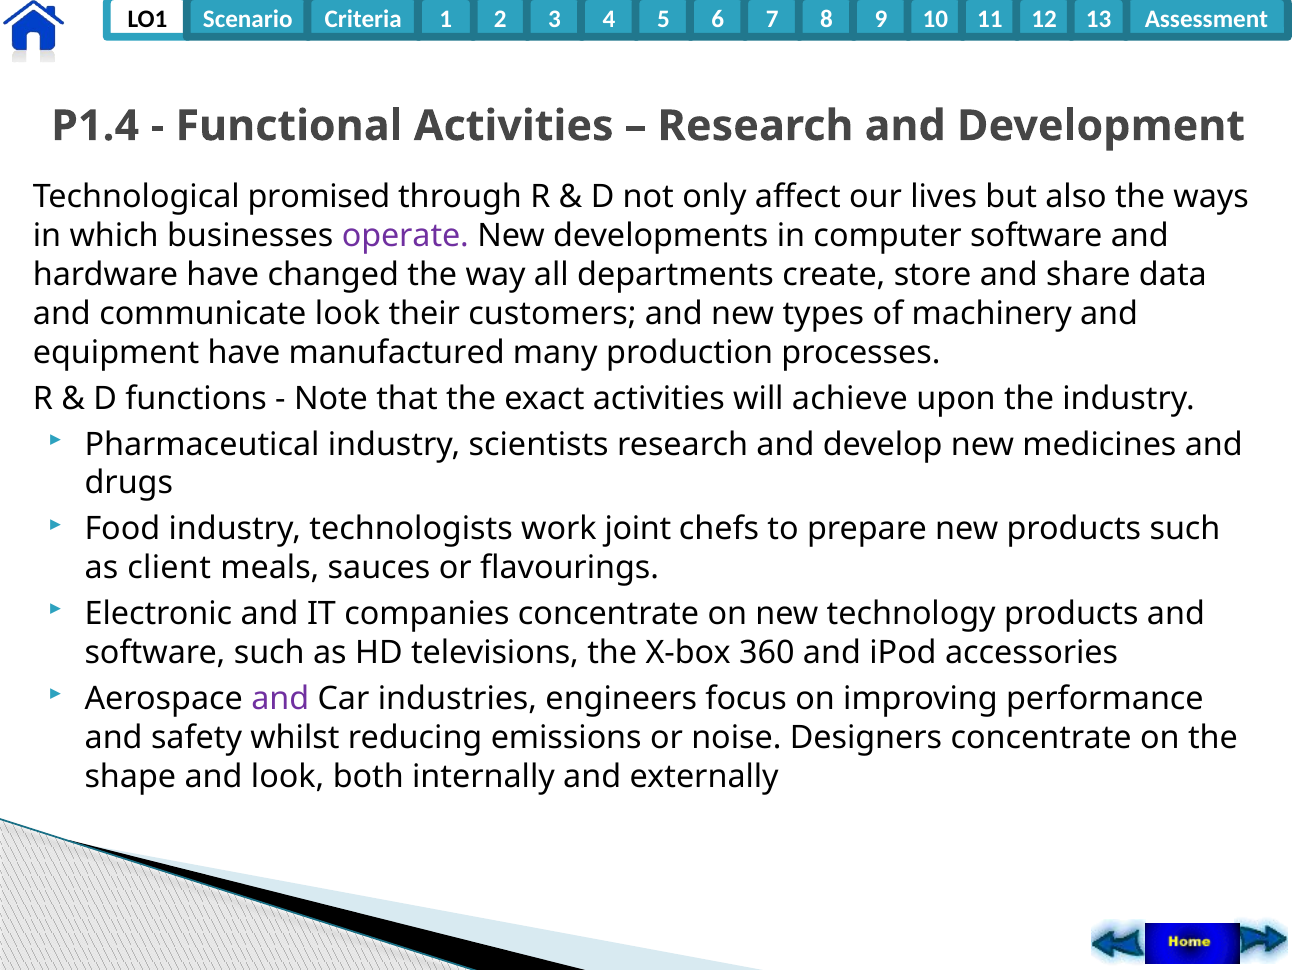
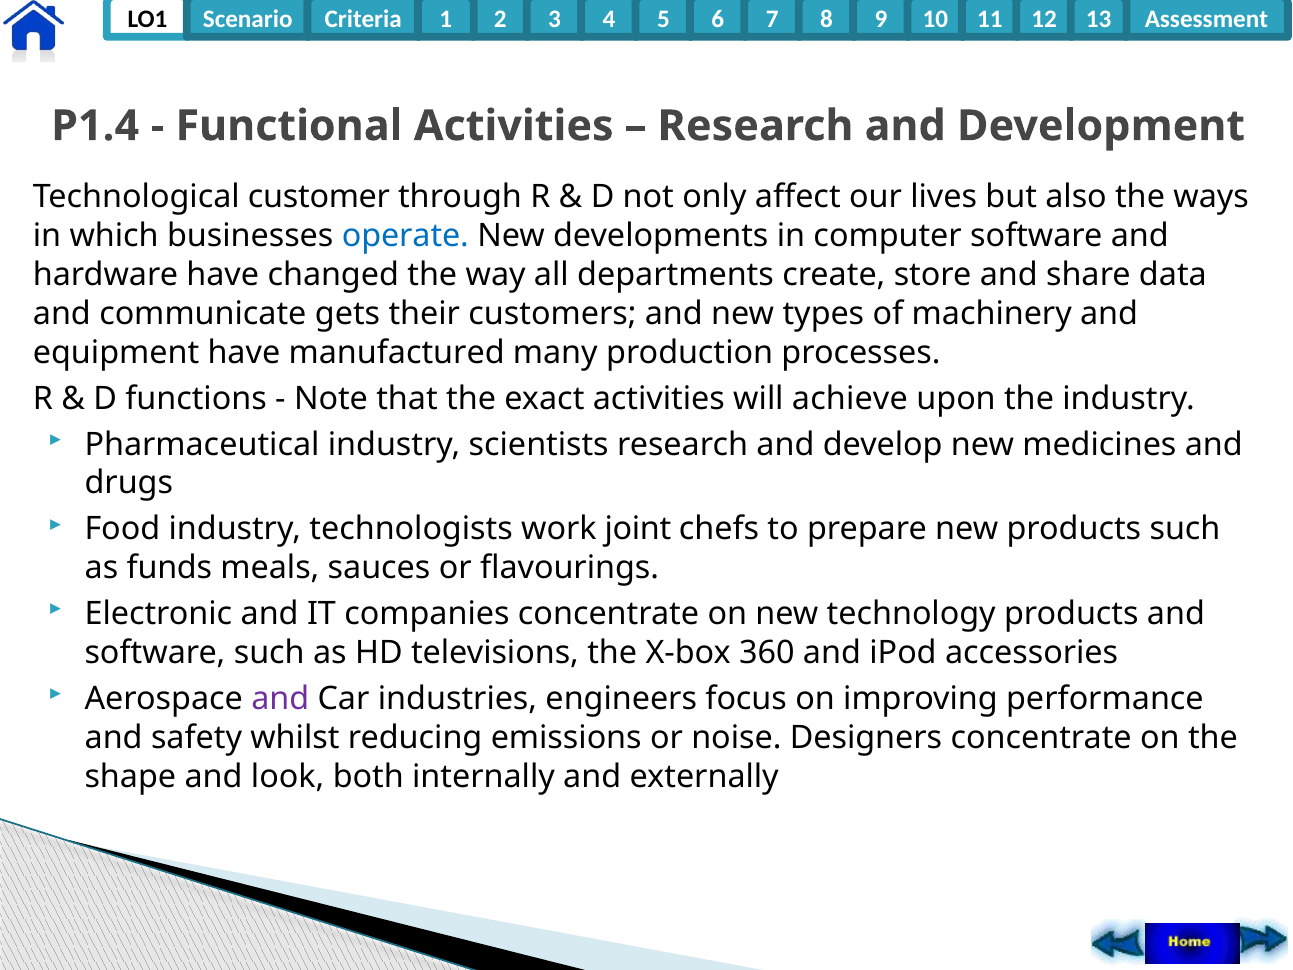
promised: promised -> customer (319, 197)
operate colour: purple -> blue (405, 236)
communicate look: look -> gets (348, 314)
client: client -> funds (169, 568)
